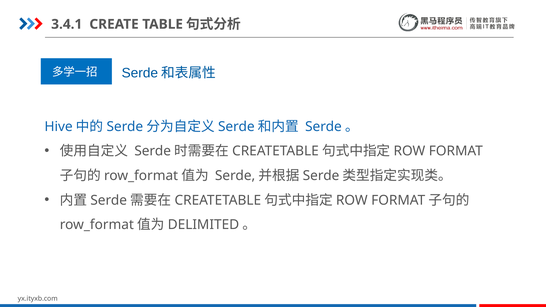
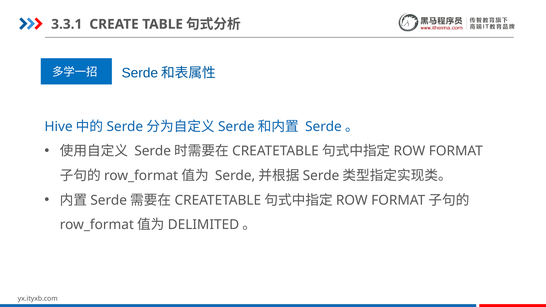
3.4.1: 3.4.1 -> 3.3.1 (67, 24)
